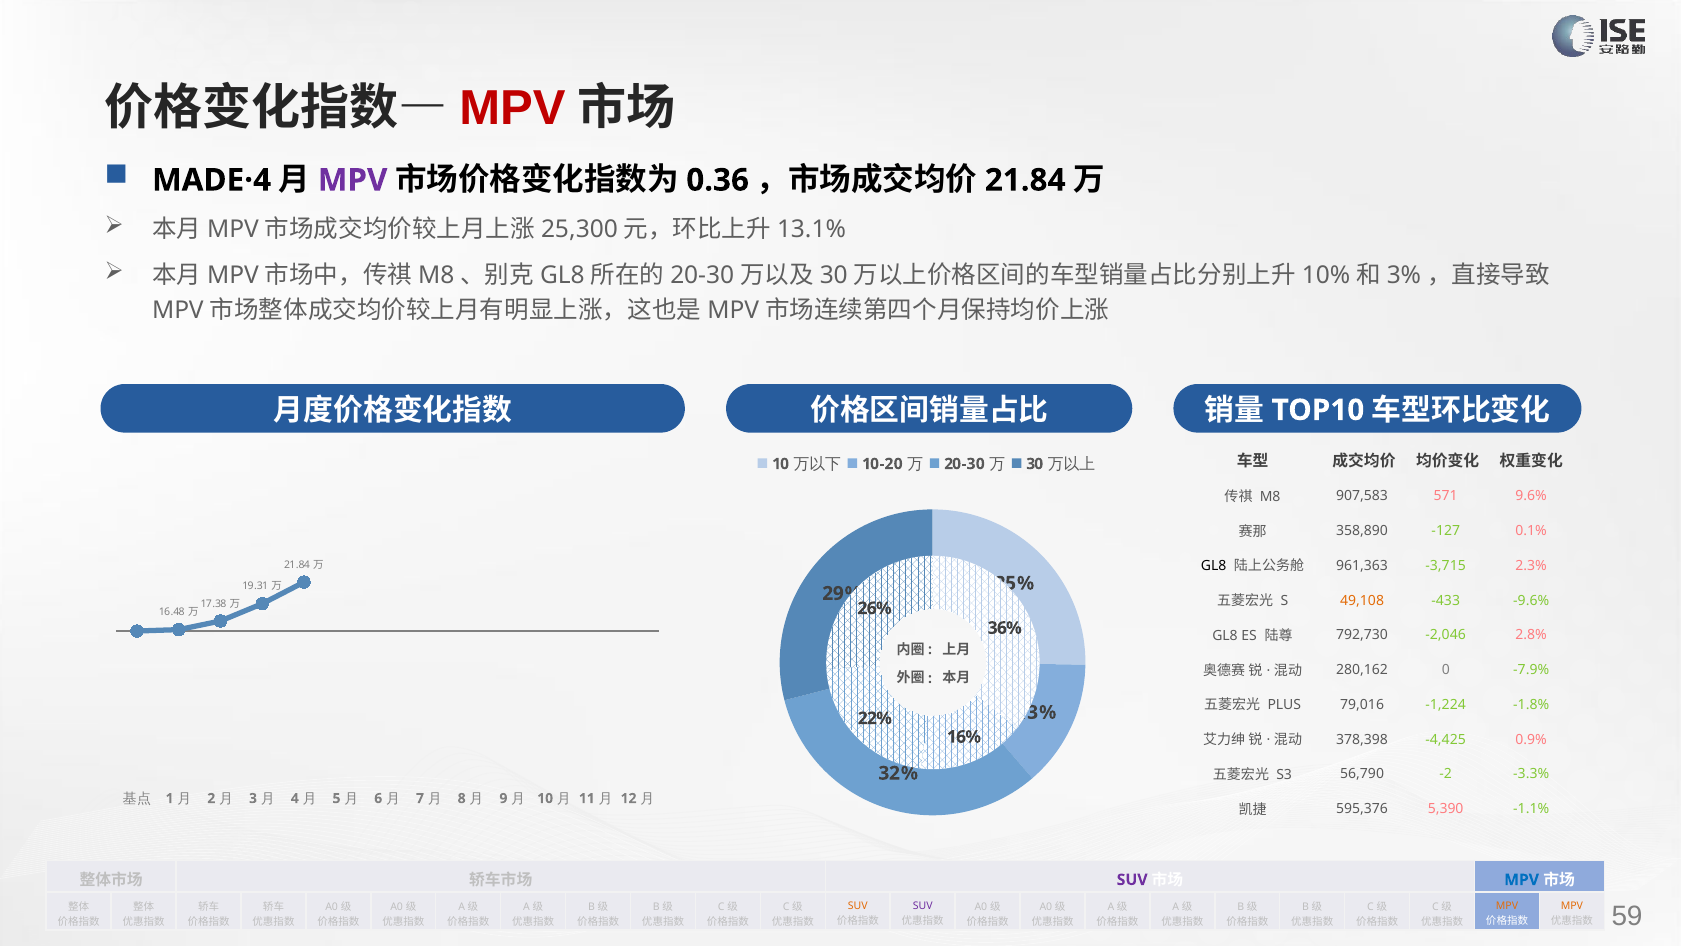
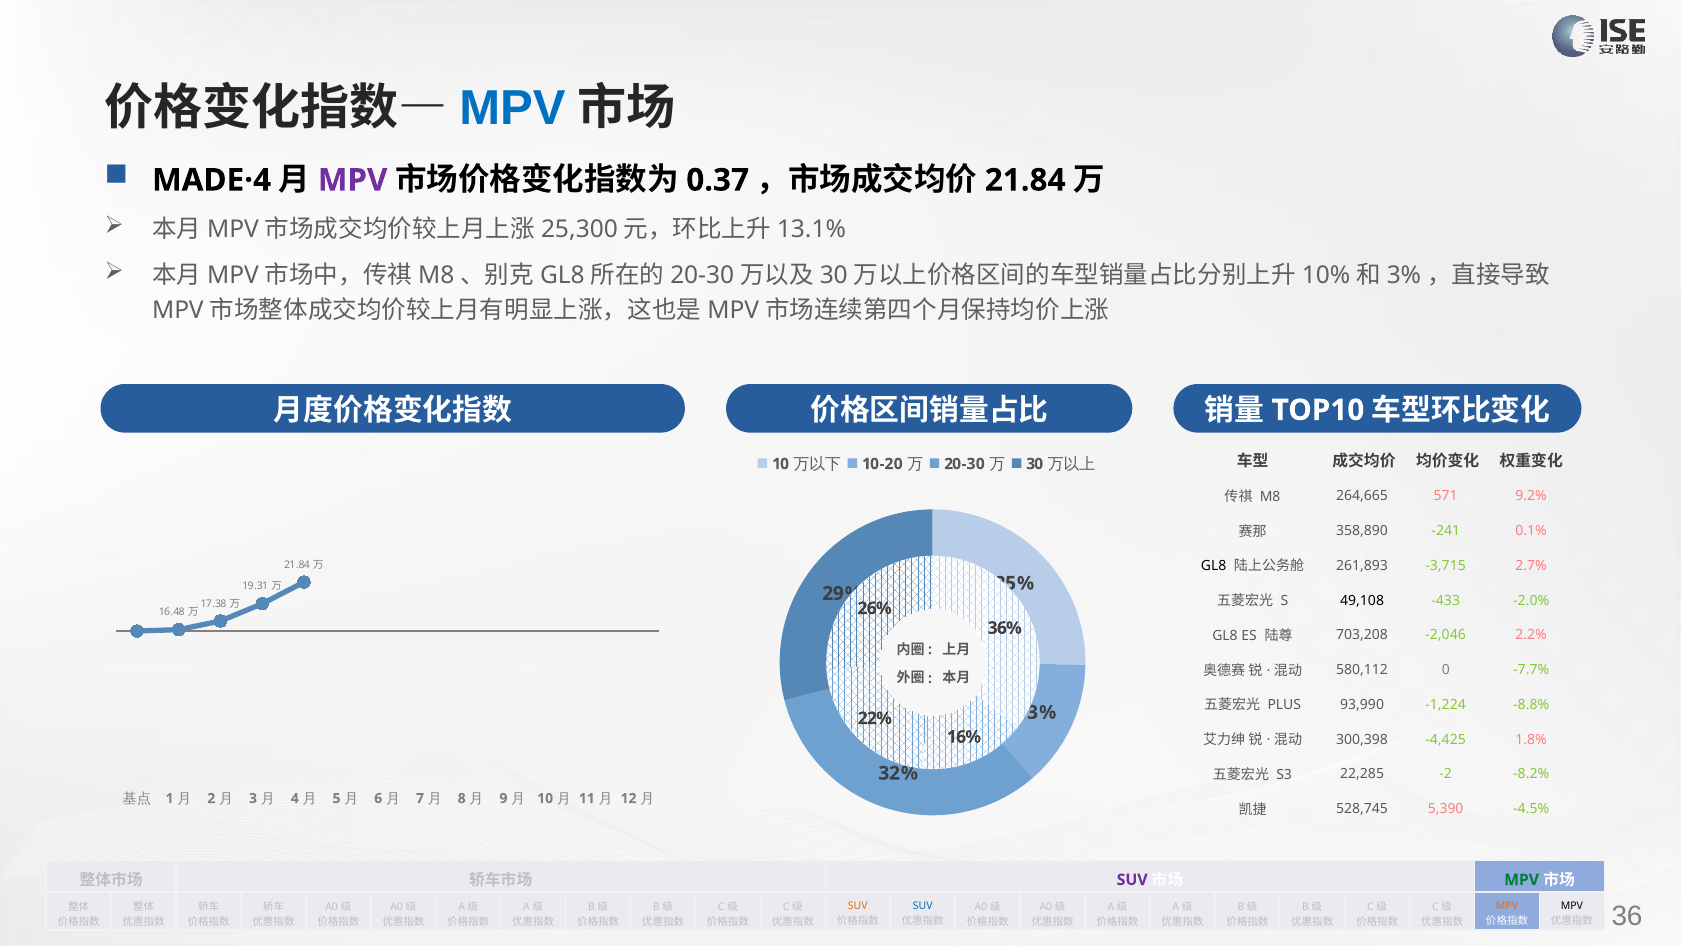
MPV colour: red -> blue (512, 109)
0.36: 0.36 -> 0.37 (718, 180)
907,583: 907,583 -> 264,665 (1362, 496)
9.6%: 9.6% -> 9.2% (1531, 496)
-127: -127 -> -241 (1446, 531)
961,363: 961,363 -> 261,893 (1362, 565)
2.3%: 2.3% -> 2.7% (1531, 565)
49,108 colour: orange -> black (1362, 600)
-9.6%: -9.6% -> -2.0% (1531, 600)
792,730: 792,730 -> 703,208 (1362, 635)
2.8%: 2.8% -> 2.2% (1531, 635)
280,162: 280,162 -> 580,112 (1362, 670)
-7.9%: -7.9% -> -7.7% (1531, 670)
79,016: 79,016 -> 93,990 (1362, 704)
-1.8%: -1.8% -> -8.8% (1531, 704)
378,398: 378,398 -> 300,398 (1362, 739)
0.9%: 0.9% -> 1.8% (1531, 739)
56,790: 56,790 -> 22,285 (1362, 774)
-3.3%: -3.3% -> -8.2% (1531, 774)
595,376: 595,376 -> 528,745 (1362, 809)
-1.1%: -1.1% -> -4.5% (1531, 809)
MPV colour: blue -> green (1522, 879)
SUV colour: purple -> blue (923, 906)
MPV colour: orange -> black (1572, 906)
59: 59 -> 36 (1627, 916)
